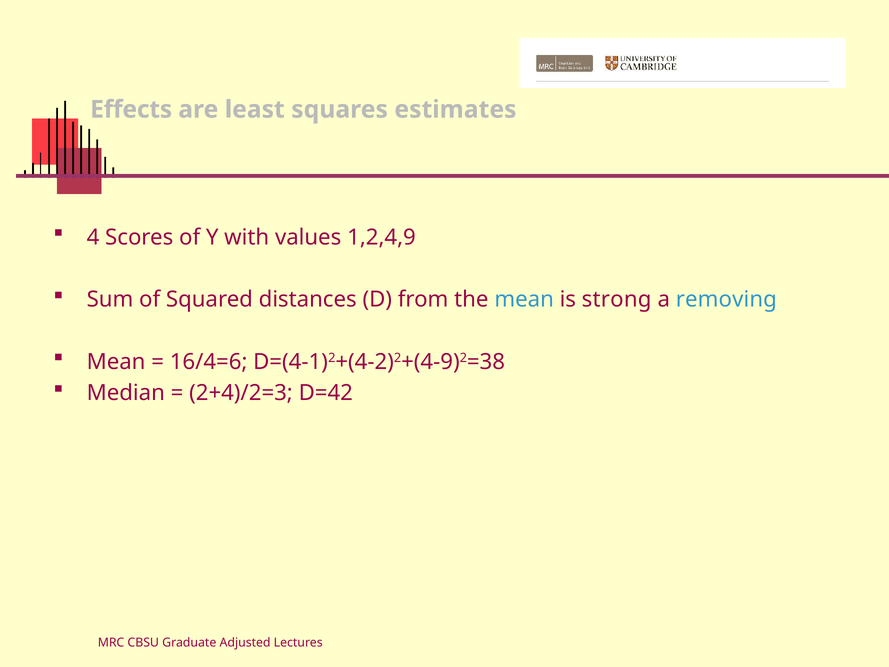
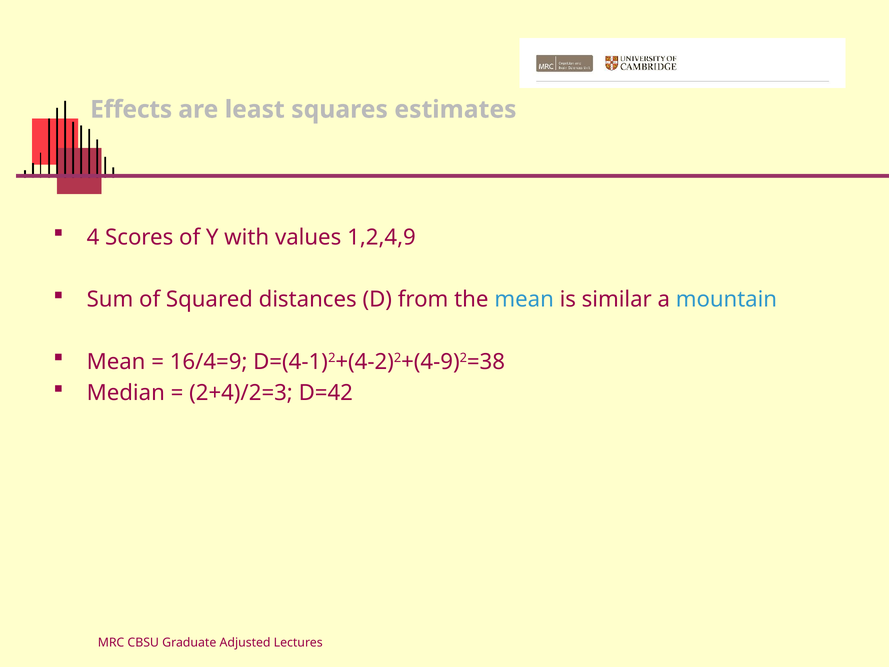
strong: strong -> similar (617, 299)
removing: removing -> mountain (726, 299)
16/4=6: 16/4=6 -> 16/4=9 (209, 362)
